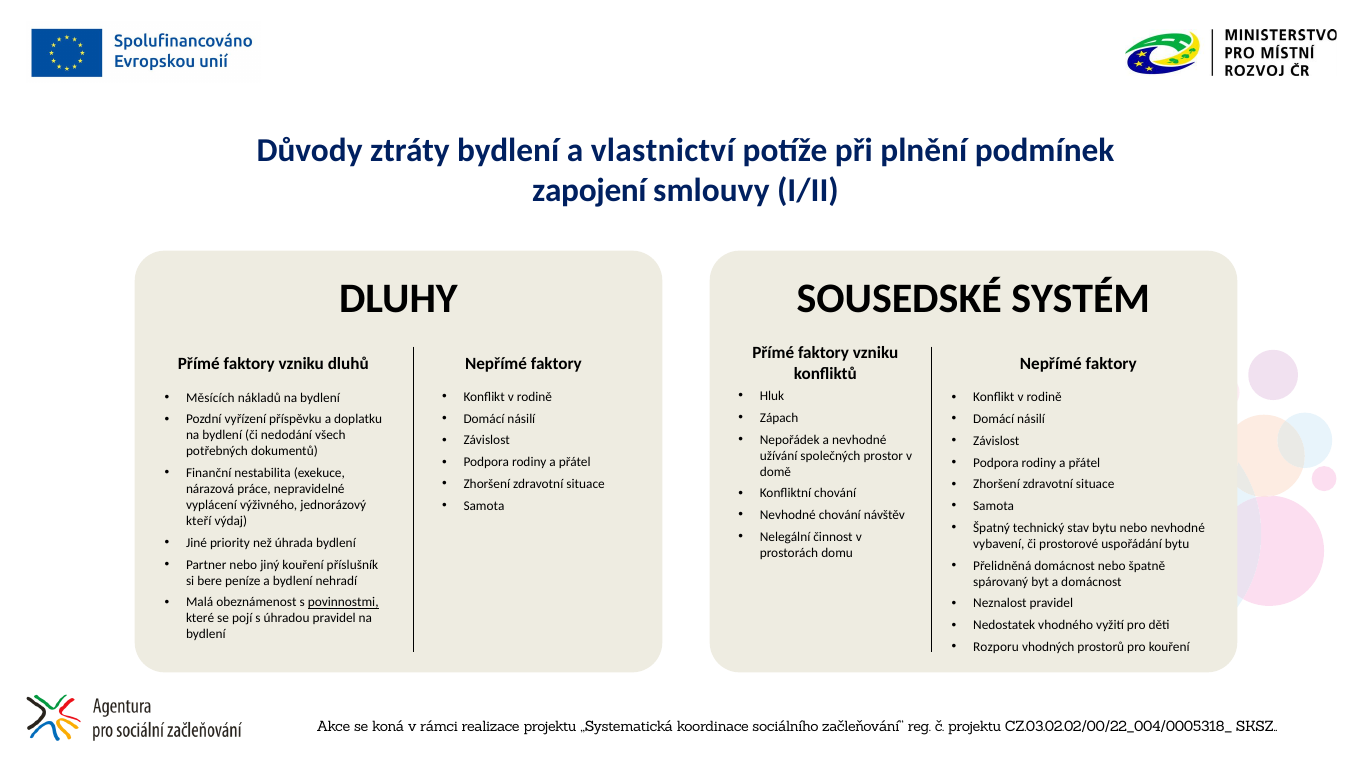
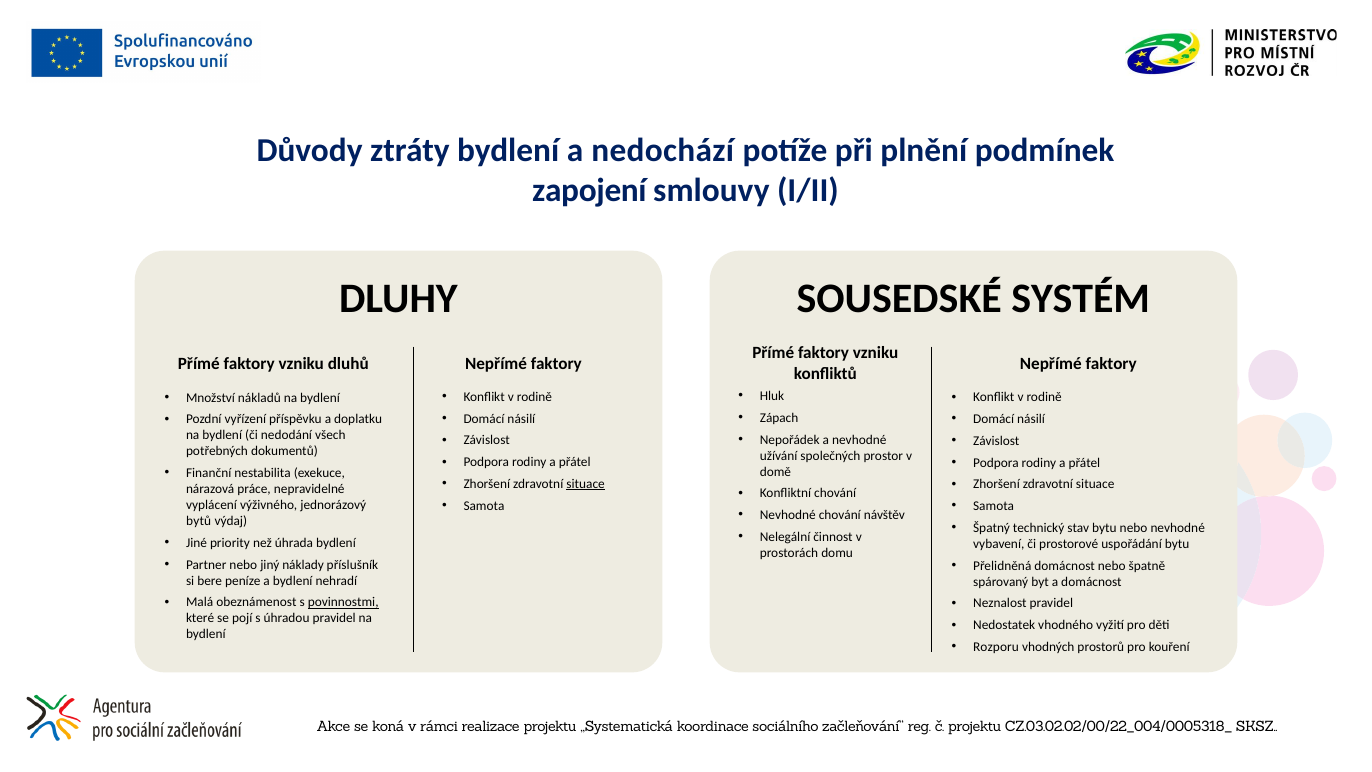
vlastnictví: vlastnictví -> nedochází (663, 150)
Měsících: Měsících -> Množství (210, 398)
situace underline: none -> present (586, 484)
kteří: kteří -> bytů (199, 521)
jiný kouření: kouření -> náklady (303, 565)
